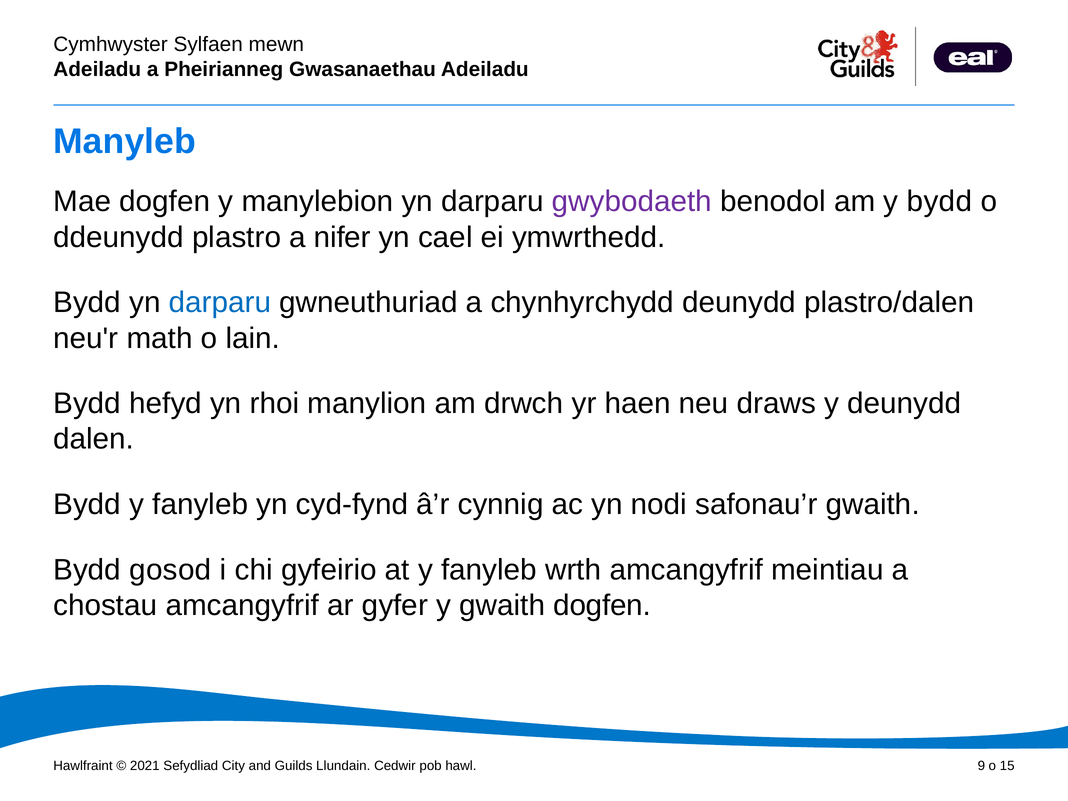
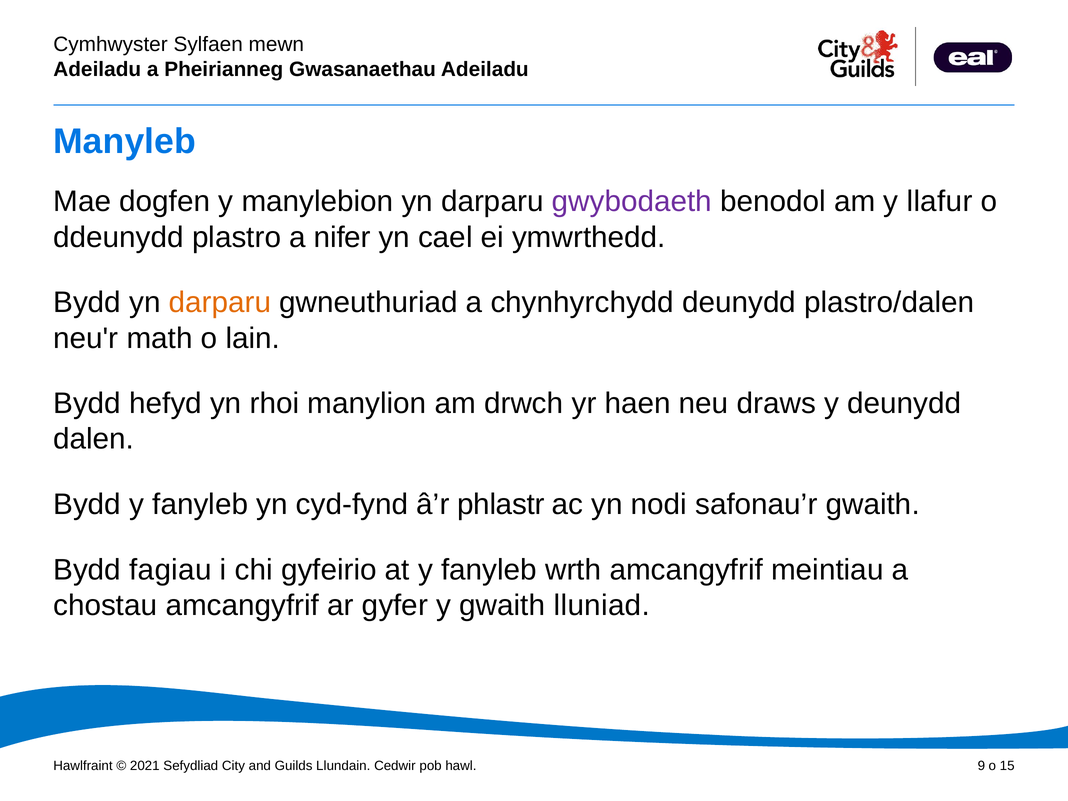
y bydd: bydd -> llafur (940, 202)
darparu colour: blue -> orange (220, 303)
cynnig: cynnig -> phlastr (501, 504)
gosod: gosod -> fagiau (170, 570)
gwaith dogfen: dogfen -> lluniad (602, 605)
